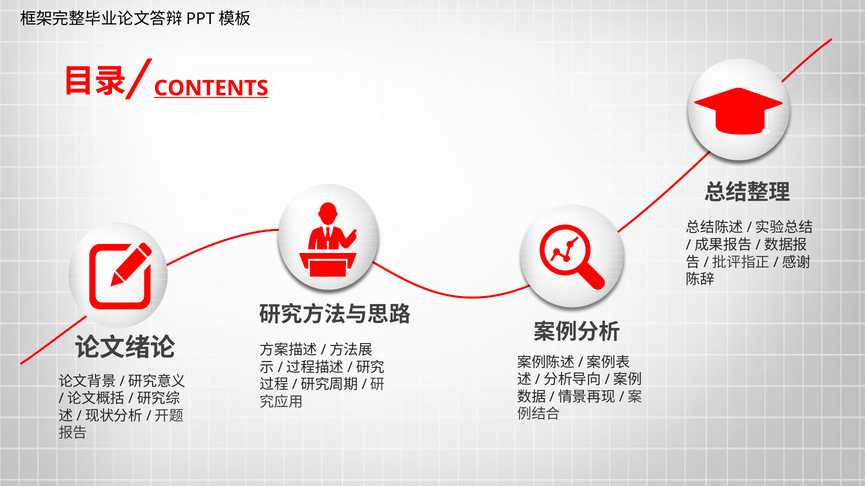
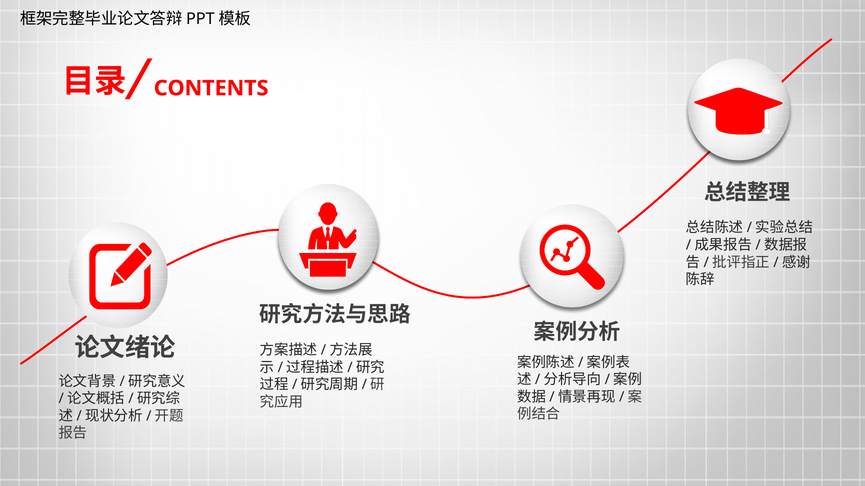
CONTENTS underline: present -> none (211, 88)
